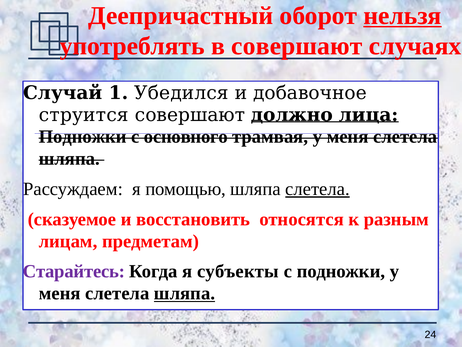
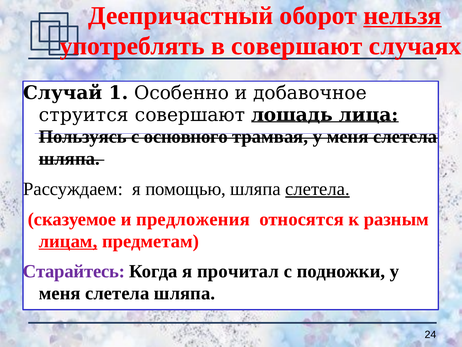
Убедился: Убедился -> Особенно (182, 93)
должно: должно -> лошадь (292, 115)
Подножки: Подножки -> Пользуясь (83, 137)
восстановить: восстановить -> предложения (193, 219)
лицам underline: none -> present (68, 241)
субъекты: субъекты -> прочитал (238, 271)
шляпа underline: present -> none (184, 293)
